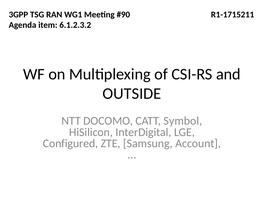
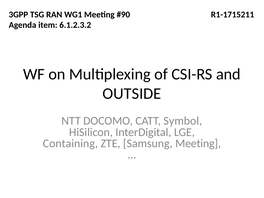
Configured: Configured -> Containing (70, 143)
Samsung Account: Account -> Meeting (198, 143)
